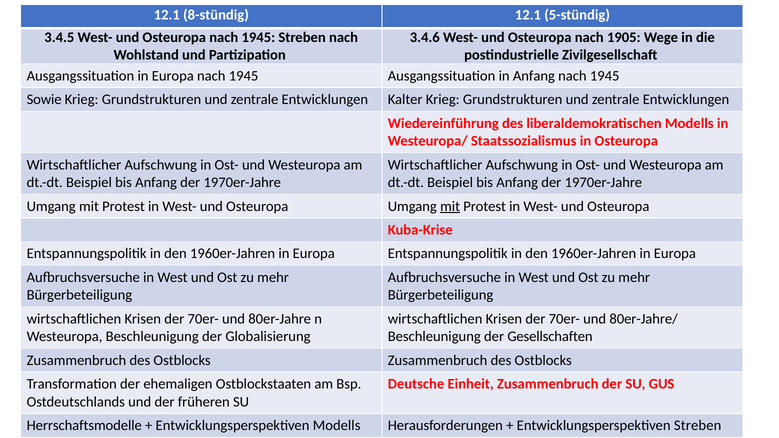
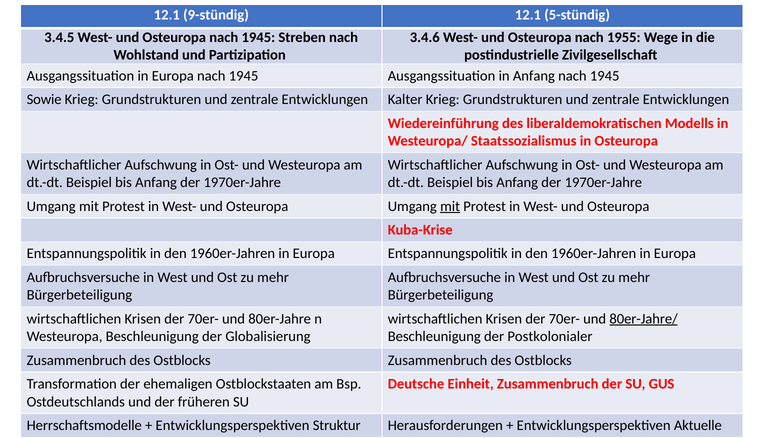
8-stündig: 8-stündig -> 9-stündig (216, 15)
1905: 1905 -> 1955 (624, 37)
80er-Jahre/ underline: none -> present (644, 319)
Gesellschaften: Gesellschaften -> Postkolonialer (550, 337)
Entwicklungsperspektiven Modells: Modells -> Struktur (337, 426)
Entwicklungsperspektiven Streben: Streben -> Aktuelle (698, 426)
